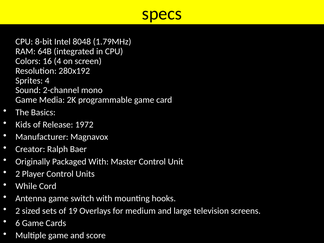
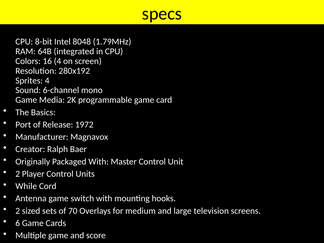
2-channel: 2-channel -> 6-channel (61, 90)
Kids: Kids -> Port (23, 125)
19: 19 -> 70 (73, 211)
